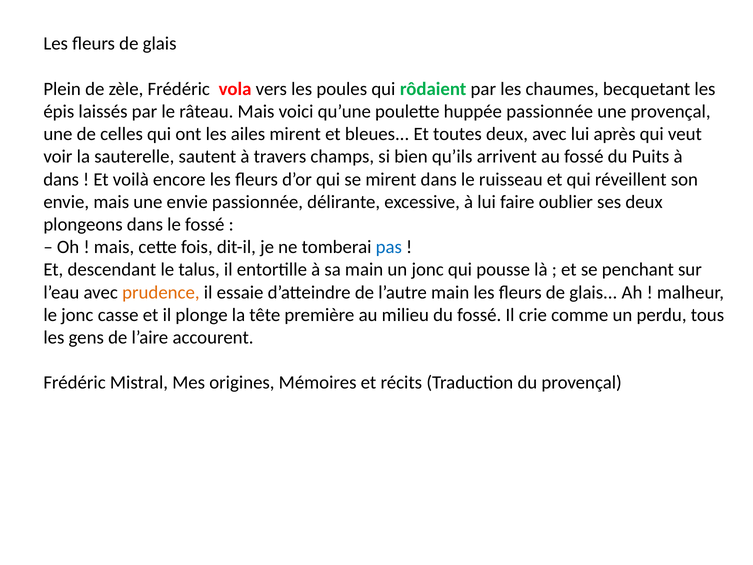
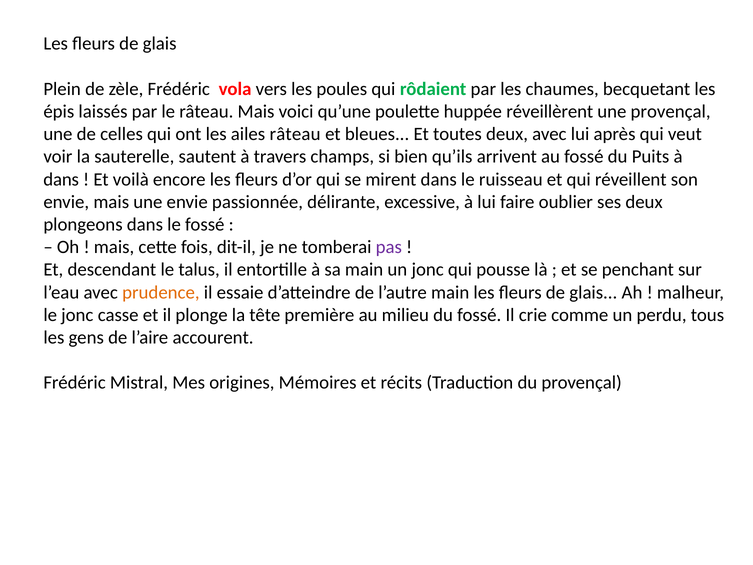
huppée passionnée: passionnée -> réveillèrent (550, 111)
ailes mirent: mirent -> râteau (295, 134)
pas colour: blue -> purple (389, 247)
